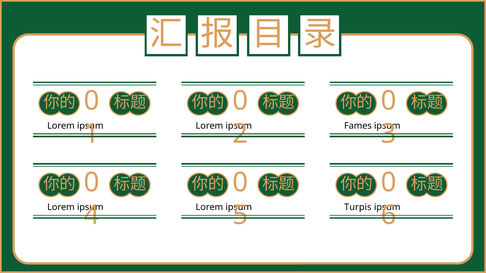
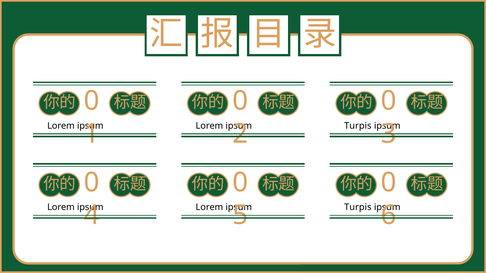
Fames: Fames -> Turpis (358, 126)
